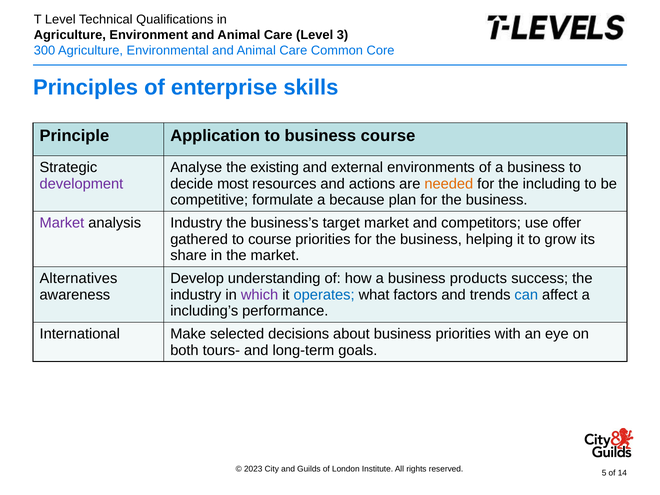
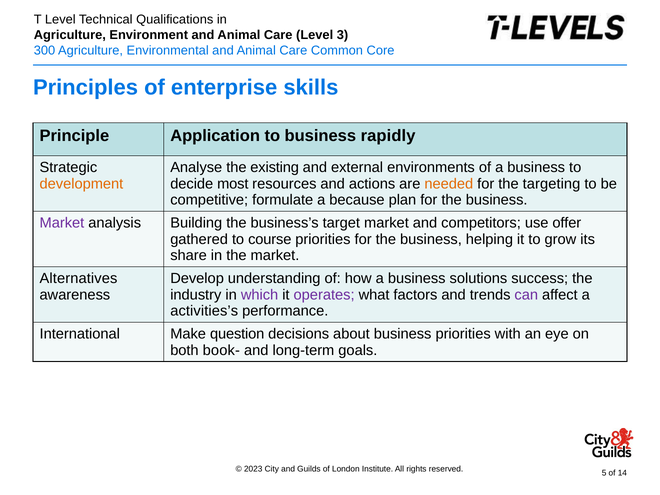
business course: course -> rapidly (388, 136)
development colour: purple -> orange (81, 184)
including: including -> targeting (552, 184)
analysis Industry: Industry -> Building (196, 223)
products: products -> solutions (478, 278)
operates colour: blue -> purple (324, 295)
can colour: blue -> purple (526, 295)
including’s: including’s -> activities’s (204, 311)
selected: selected -> question (237, 334)
tours-: tours- -> book- (221, 350)
